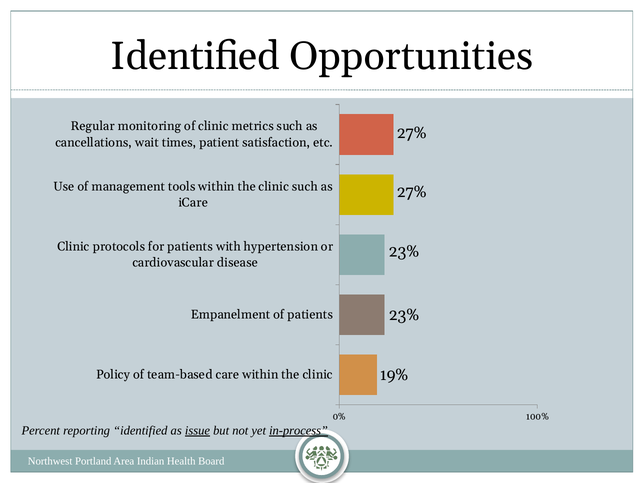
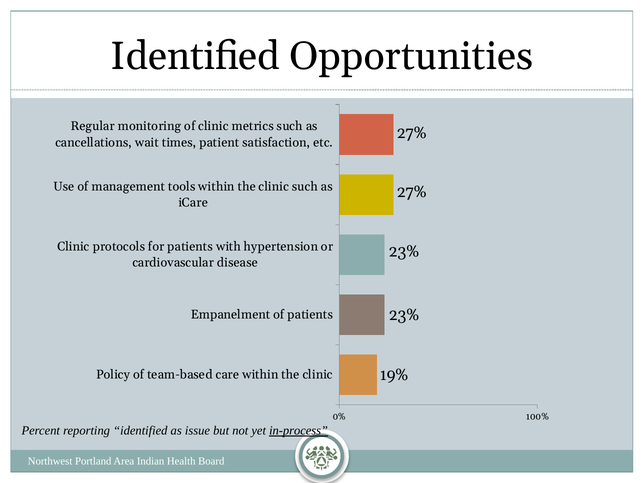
issue underline: present -> none (197, 430)
